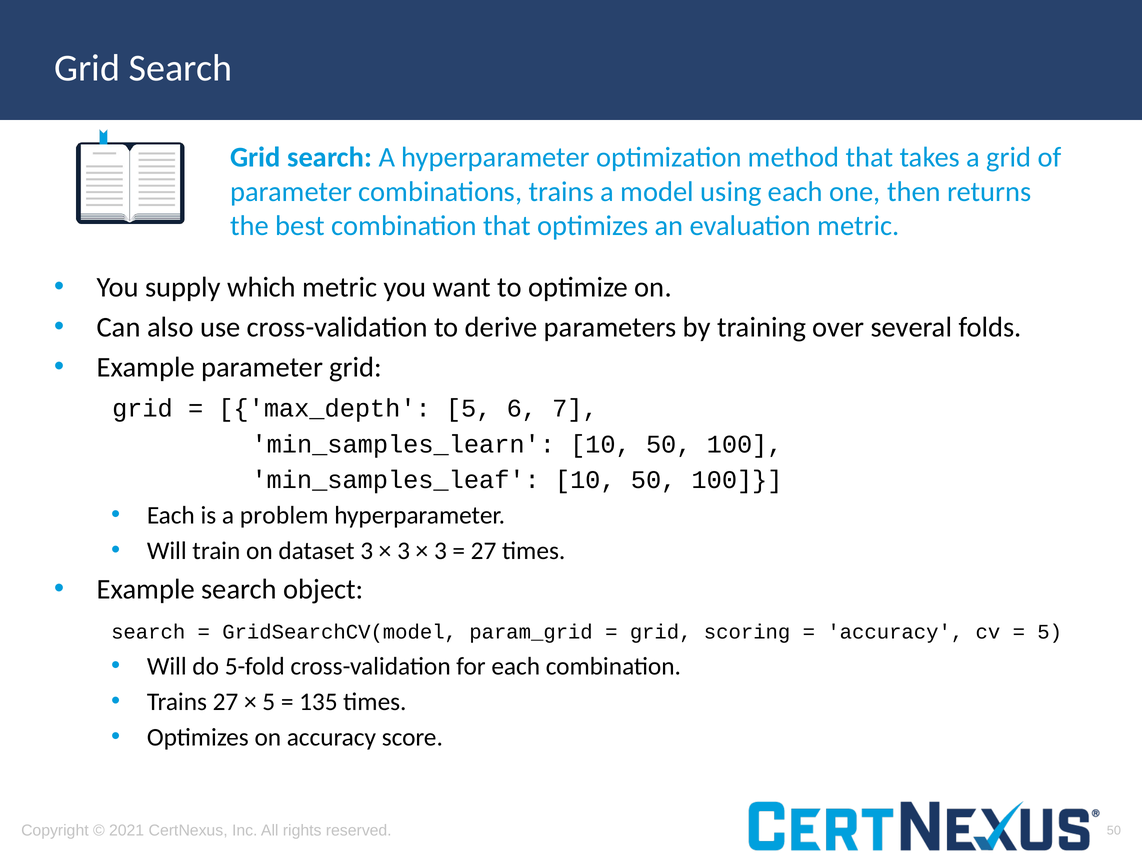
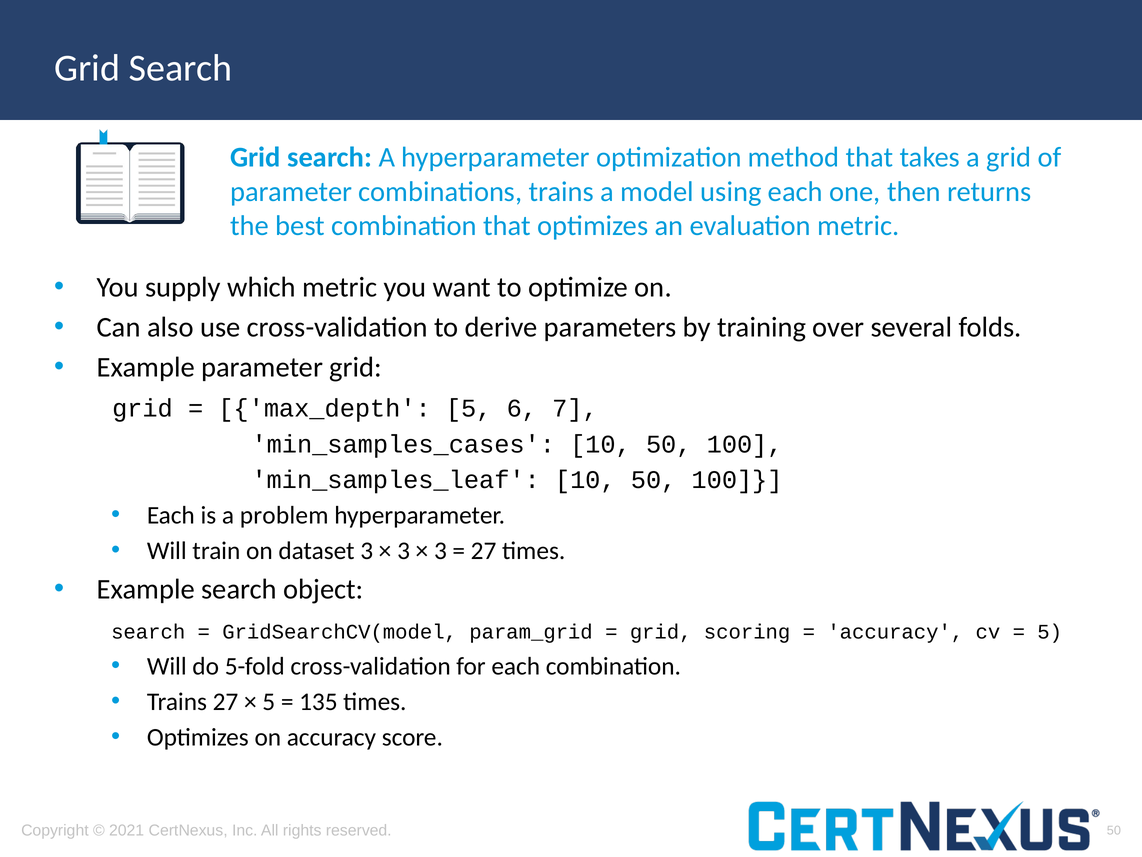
min_samples_learn: min_samples_learn -> min_samples_cases (403, 444)
